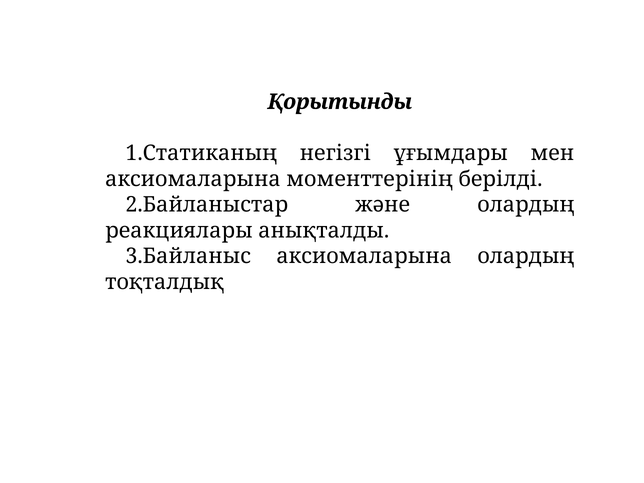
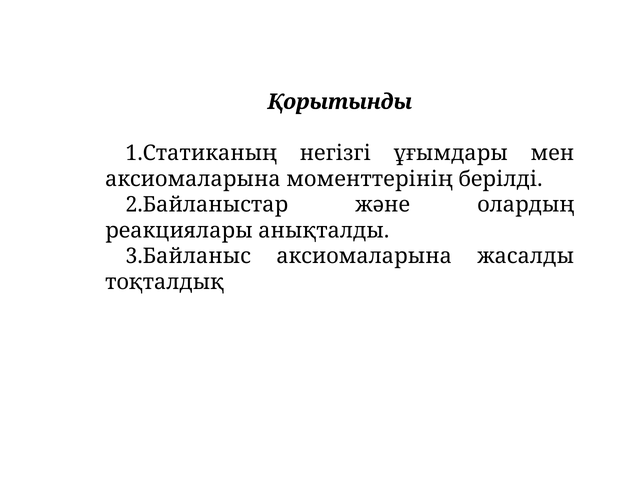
аксиомаларына олардың: олардың -> жасалды (526, 256)
